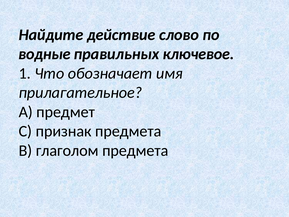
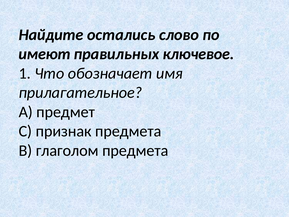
действие: действие -> остались (121, 35)
водные: водные -> имеют (44, 54)
